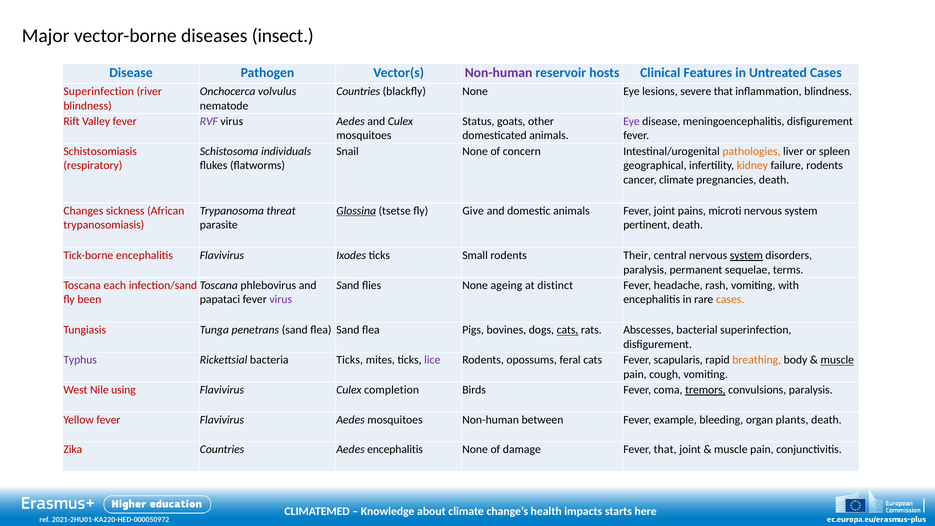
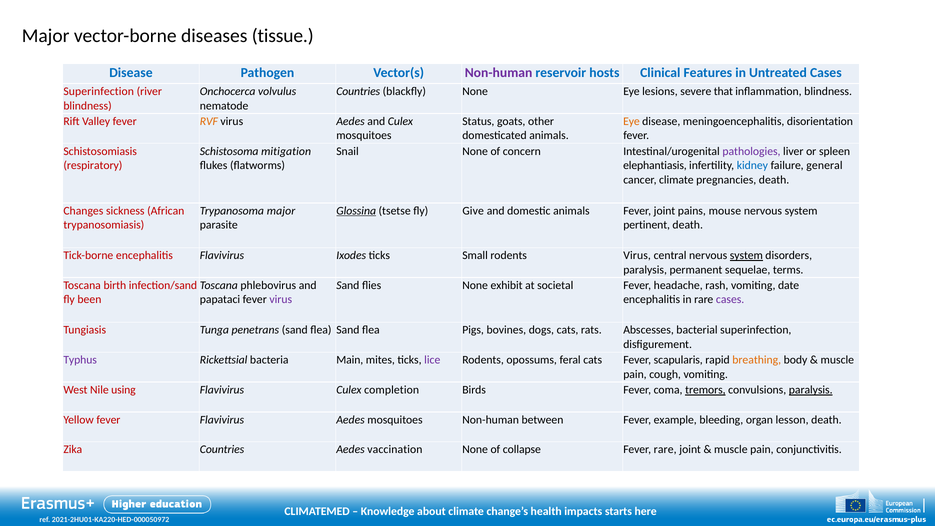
insect: insect -> tissue (283, 36)
RVF colour: purple -> orange (209, 121)
Eye colour: purple -> orange (631, 121)
meningoencephalitis disfigurement: disfigurement -> disorientation (820, 121)
individuals: individuals -> mitigation (286, 151)
pathologies colour: orange -> purple (751, 151)
geographical: geographical -> elephantiasis (655, 165)
kidney colour: orange -> blue (752, 165)
failure rodents: rodents -> general (824, 165)
Trypanosoma threat: threat -> major (281, 211)
microti: microti -> mouse (725, 211)
rodents Their: Their -> Virus (637, 256)
each: each -> birth (115, 285)
ageing: ageing -> exhibit (507, 285)
distinct: distinct -> societal (555, 285)
with: with -> date (789, 285)
cases colour: orange -> purple (730, 300)
cats underline: present -> none (568, 330)
bacteria Ticks: Ticks -> Main (350, 360)
muscle underline: present -> none (837, 360)
paralysis underline: none -> present (811, 390)
plants: plants -> lesson (792, 420)
Aedes encephalitis: encephalitis -> vaccination (395, 450)
damage: damage -> collapse (522, 450)
Fever that: that -> rare (665, 450)
